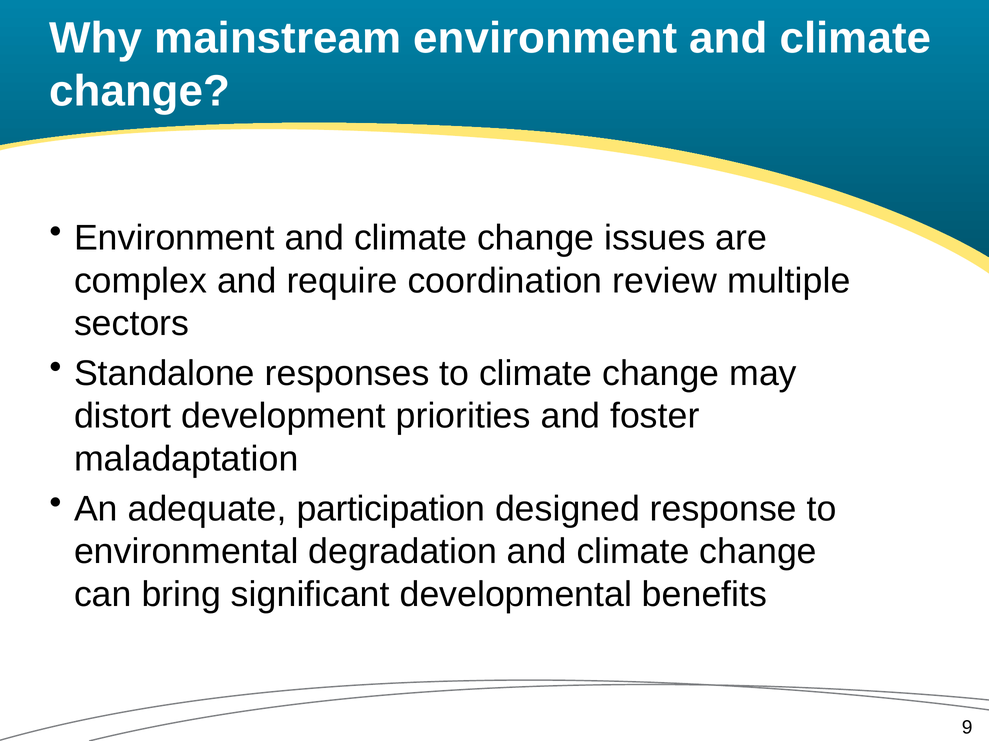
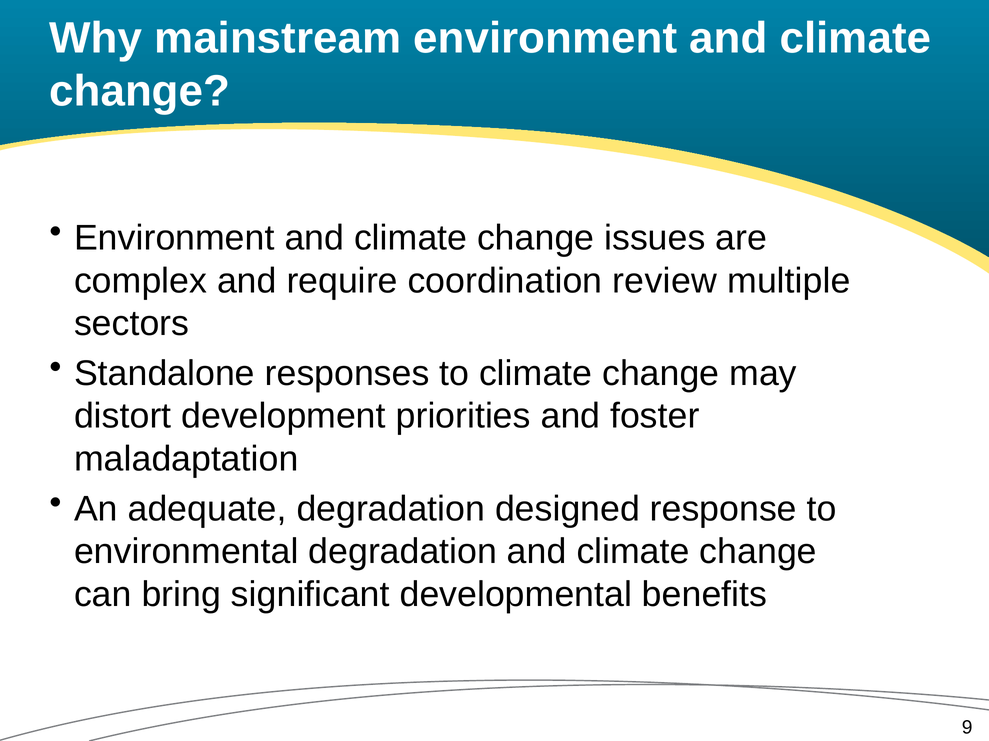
adequate participation: participation -> degradation (391, 509)
